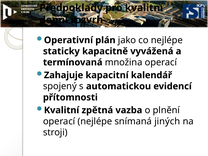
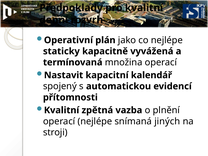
Zahajuje: Zahajuje -> Nastavit (64, 75)
